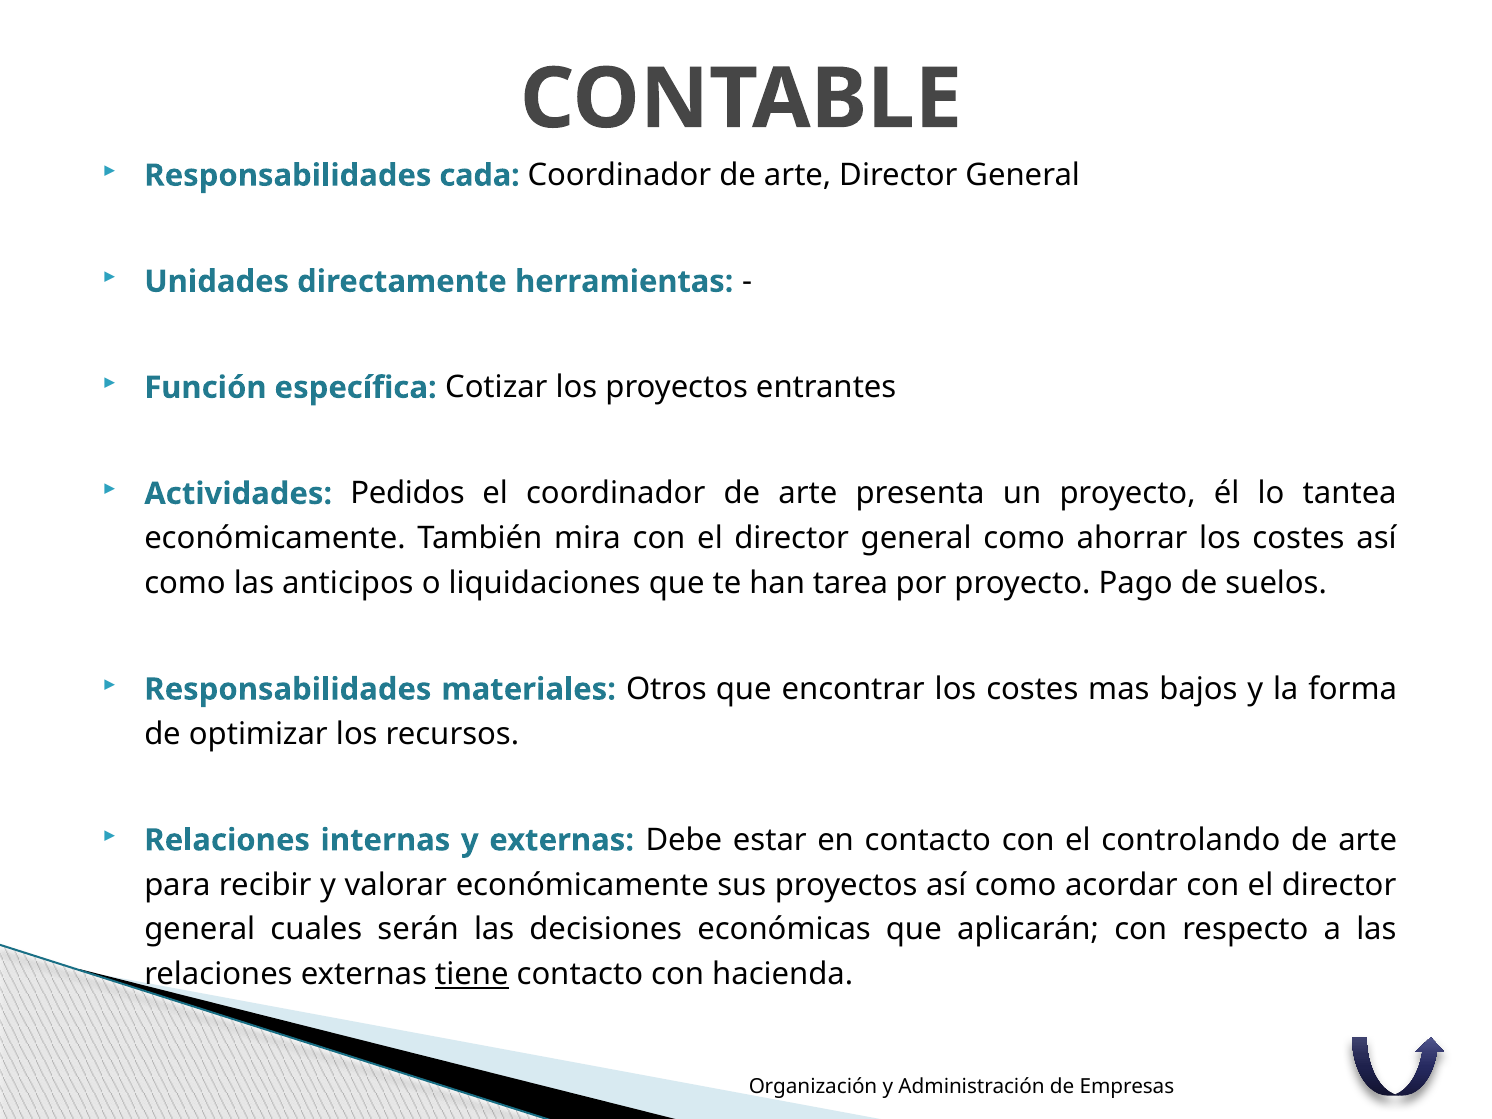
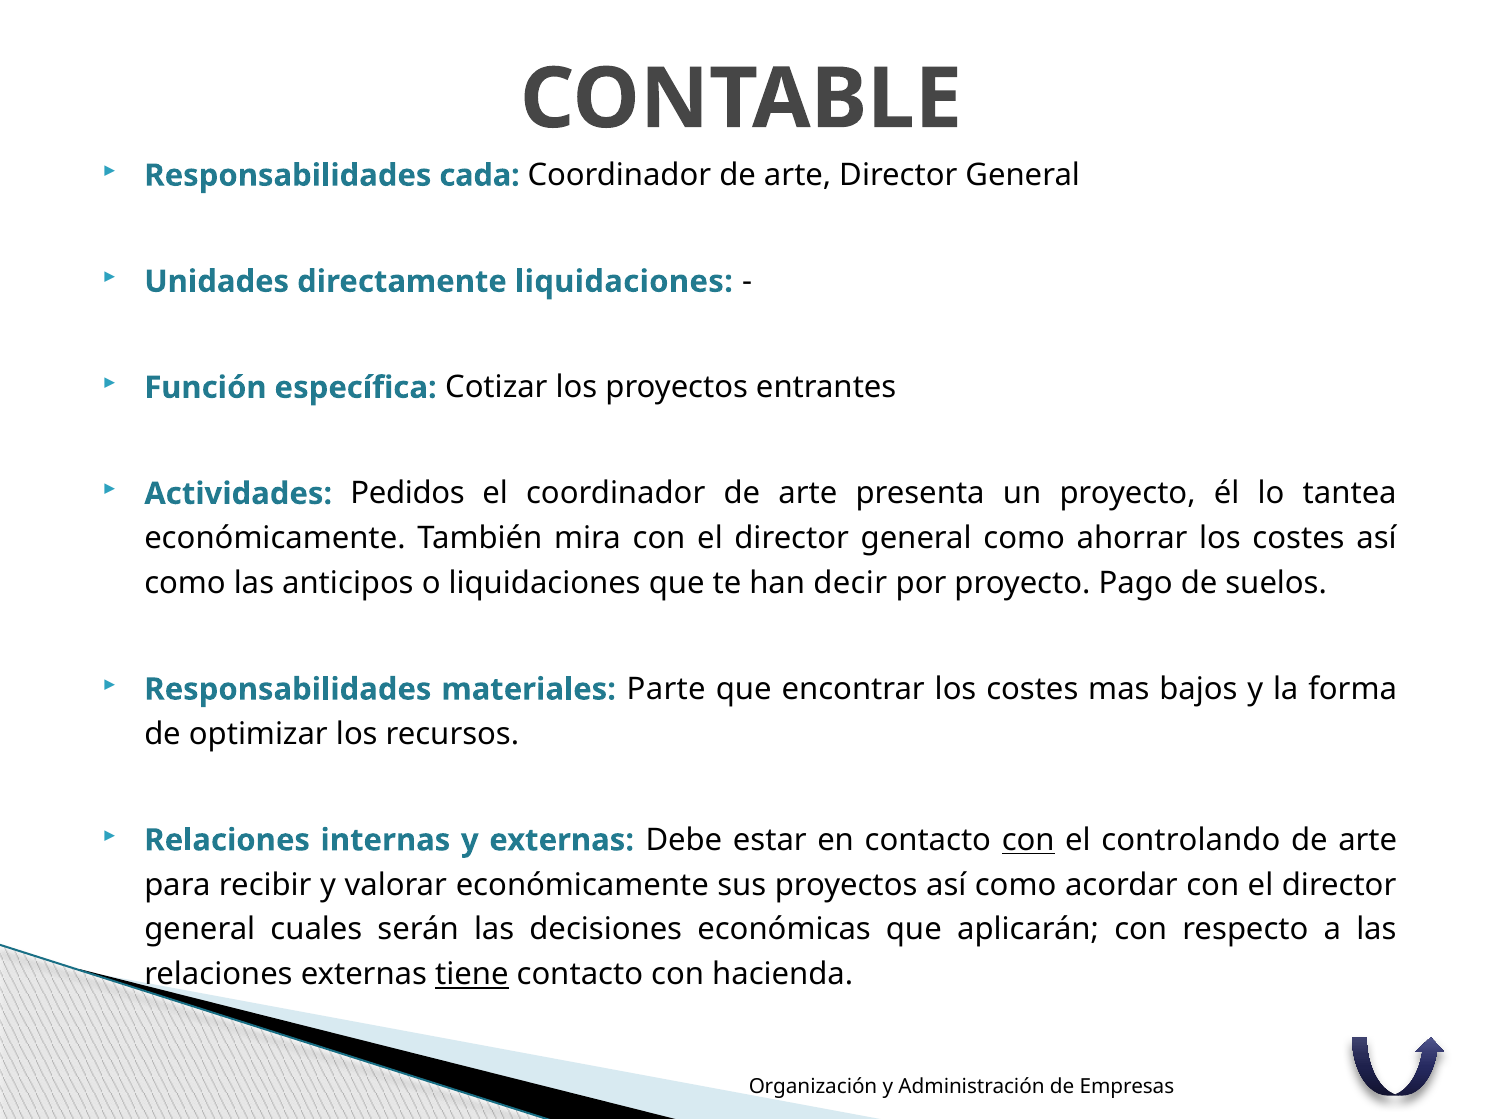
directamente herramientas: herramientas -> liquidaciones (624, 282)
tarea: tarea -> decir (850, 583)
Otros: Otros -> Parte (666, 689)
con underline: none -> present (1028, 840)
